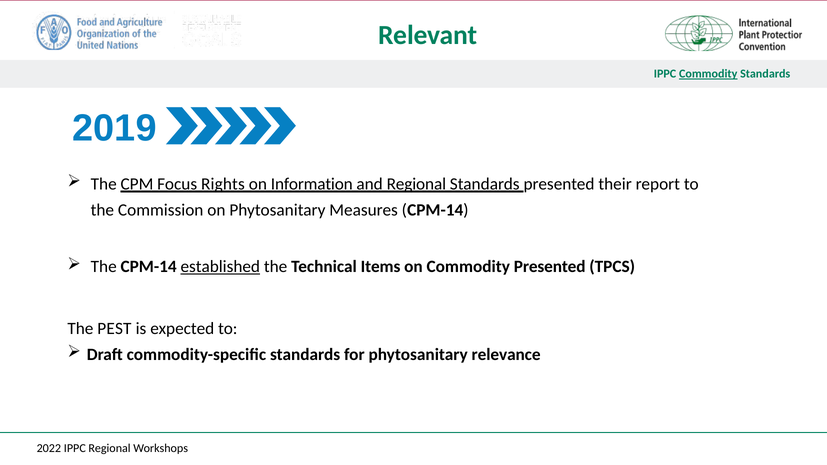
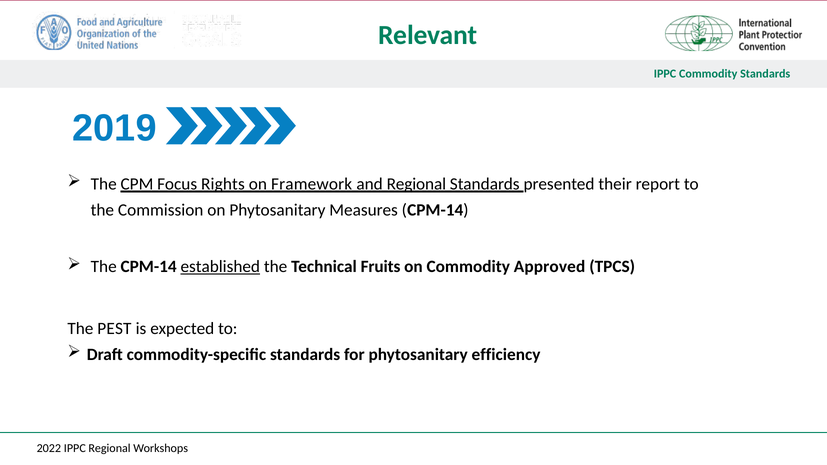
Commodity underline: present -> none (708, 74)
Information: Information -> Framework (312, 184)
Items: Items -> Fruits (381, 267)
Commodity Presented: Presented -> Approved (550, 267)
relevance: relevance -> efficiency (506, 355)
